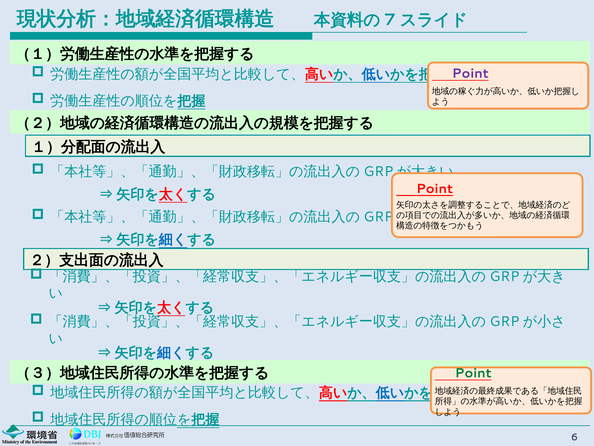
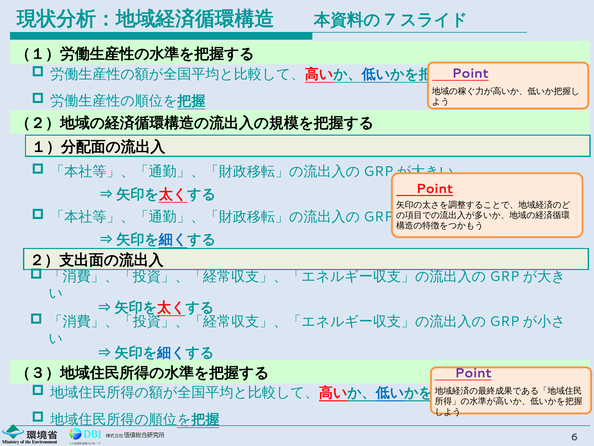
Point colour: green -> purple (473, 373)
